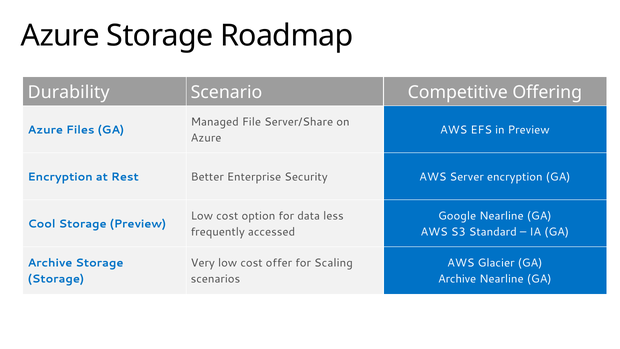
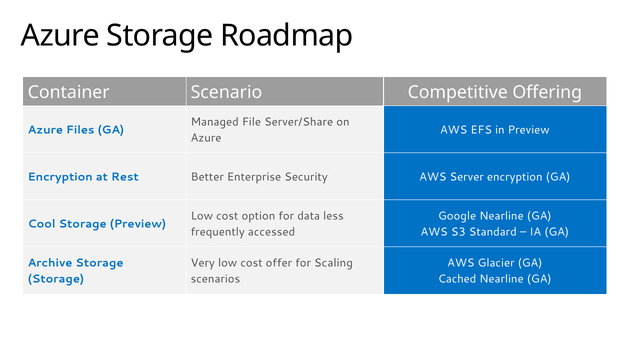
Durability: Durability -> Container (69, 92)
Archive: Archive -> Cached (457, 279)
